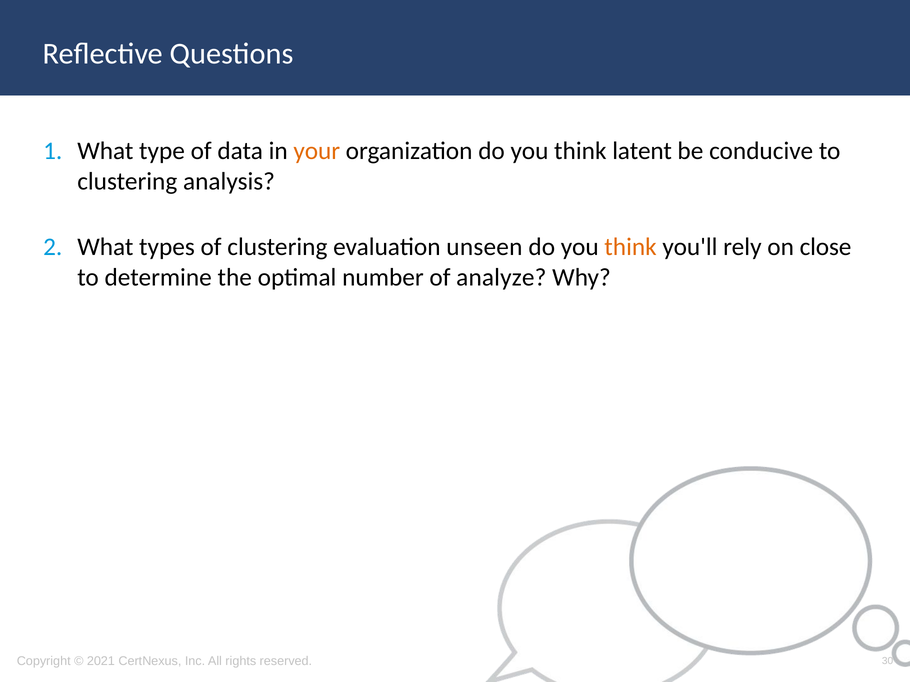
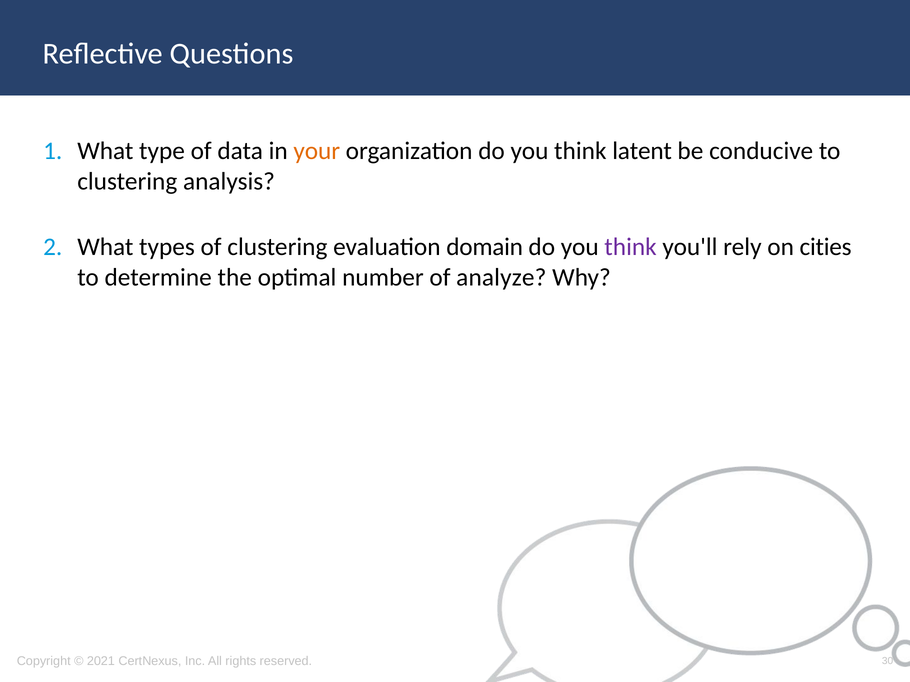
unseen: unseen -> domain (485, 247)
think colour: orange -> purple (631, 247)
close: close -> cities (826, 247)
